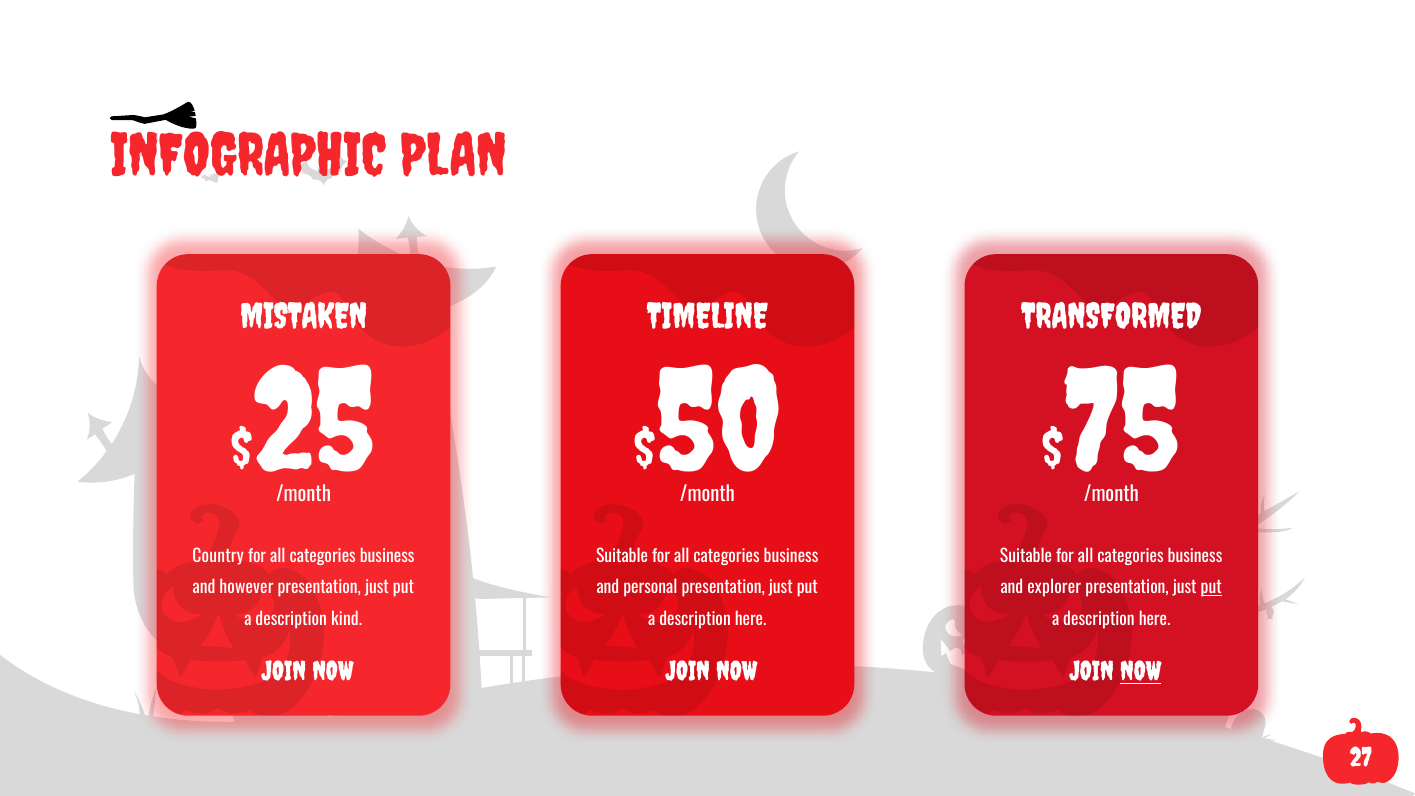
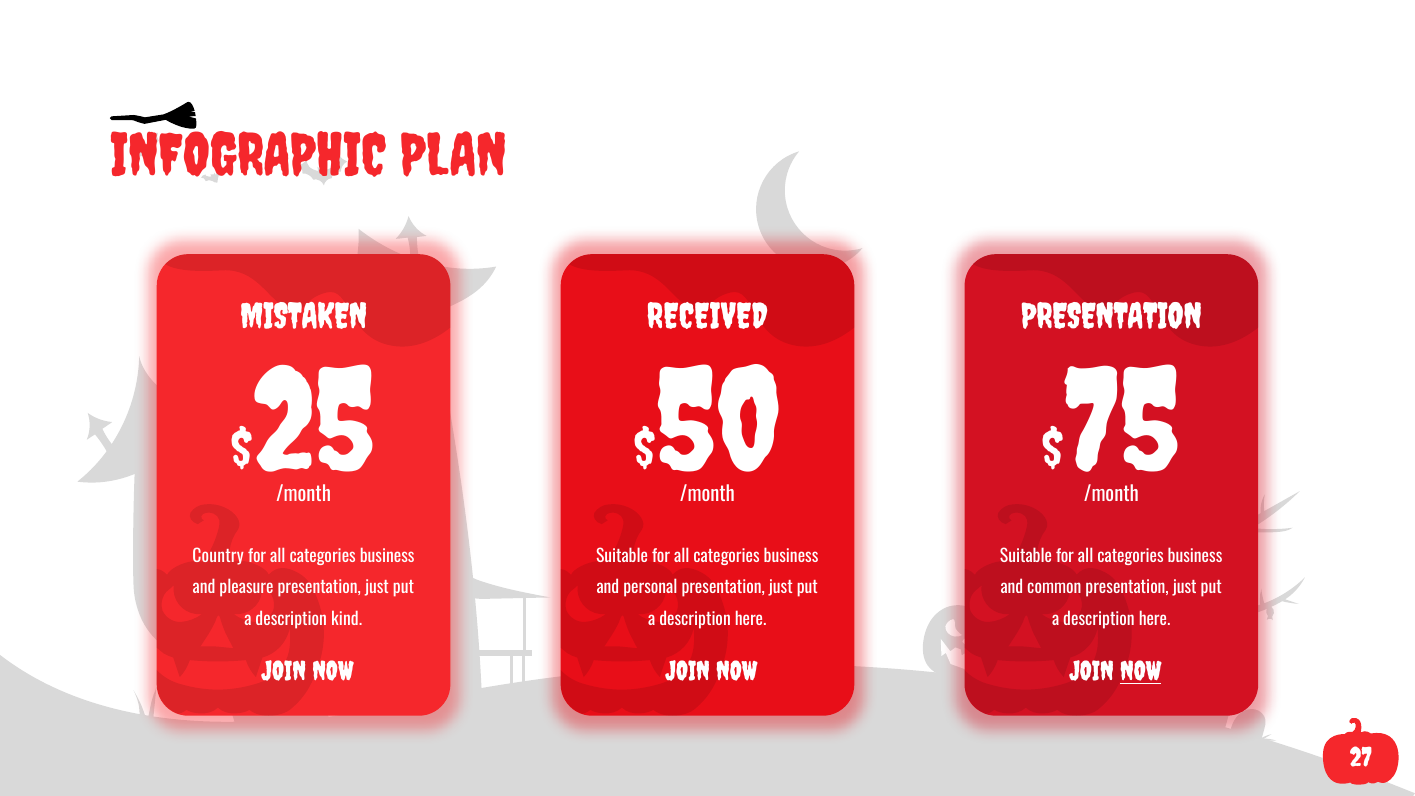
TIMELINE: TIMELINE -> RECEIVED (707, 317)
TRANSFORMED: TRANSFORMED -> PRESENTATION (1111, 317)
however: however -> pleasure (246, 588)
explorer: explorer -> common (1054, 588)
put underline: present -> none (1211, 588)
